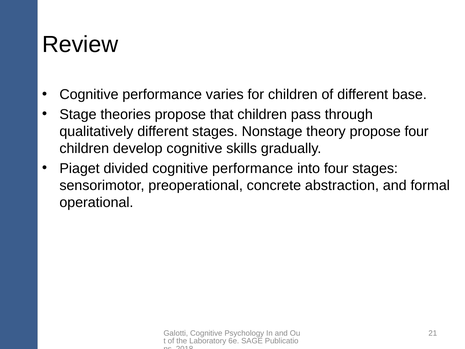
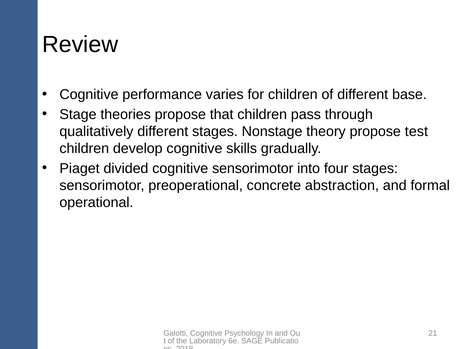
propose four: four -> test (416, 131)
divided cognitive performance: performance -> sensorimotor (253, 168)
